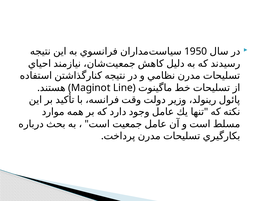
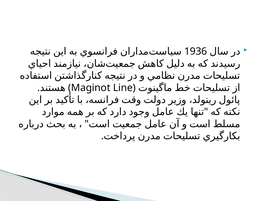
1950: 1950 -> 1936 (196, 51)
